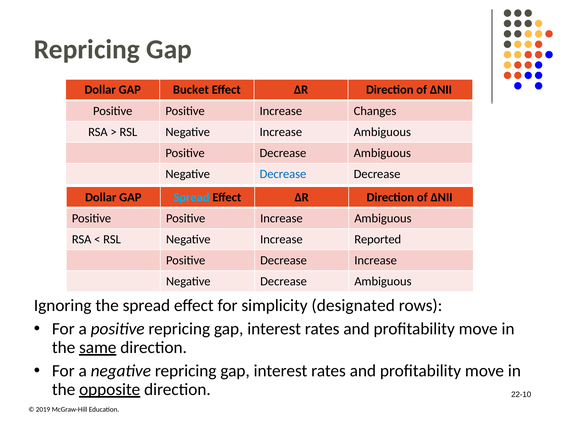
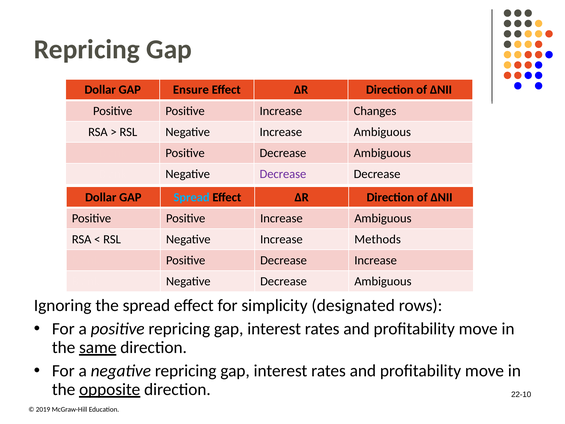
Bucket: Bucket -> Ensure (191, 90)
Decrease colour: blue -> purple (283, 174)
Reported: Reported -> Methods (378, 239)
